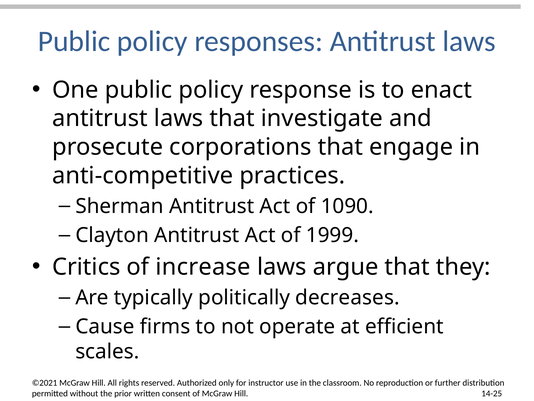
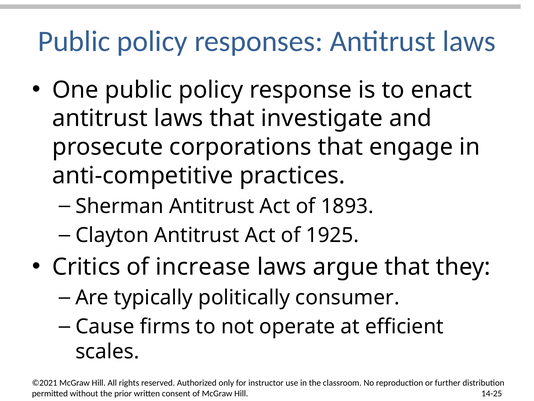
1090: 1090 -> 1893 (347, 206)
1999: 1999 -> 1925 (332, 235)
decreases: decreases -> consumer (347, 297)
